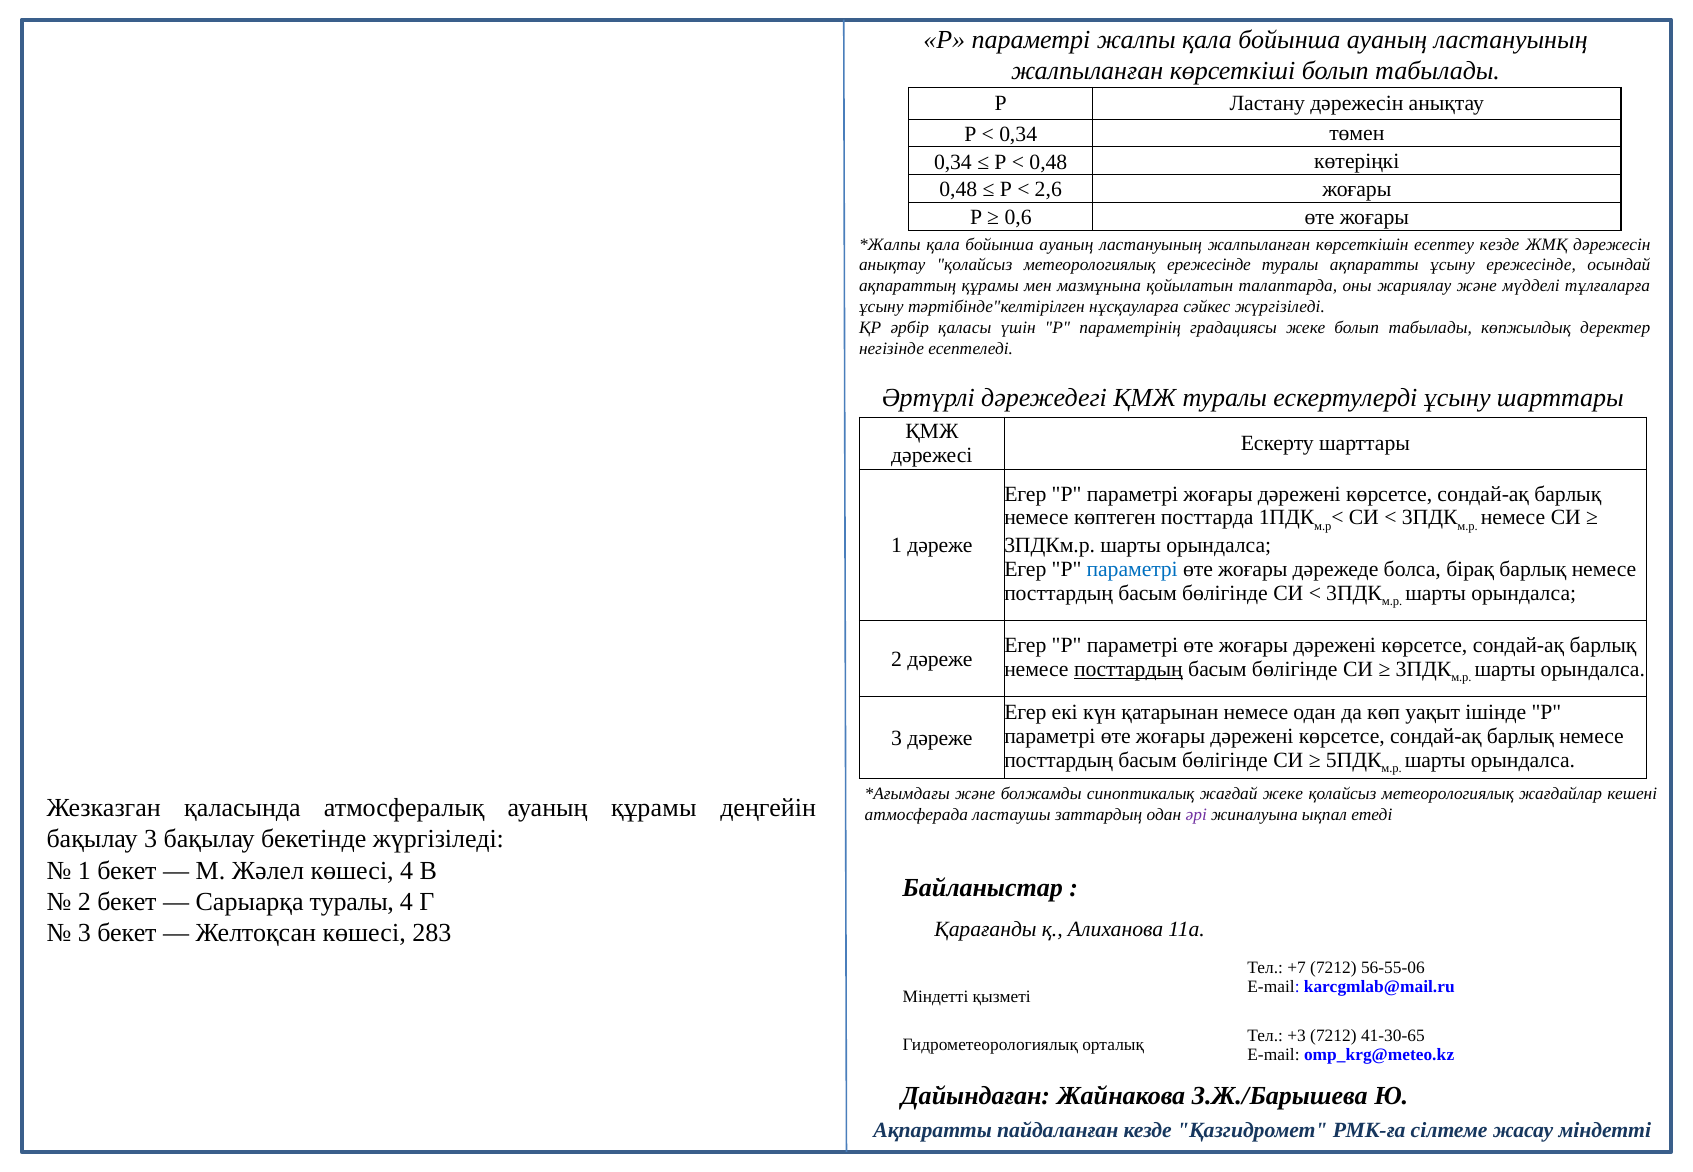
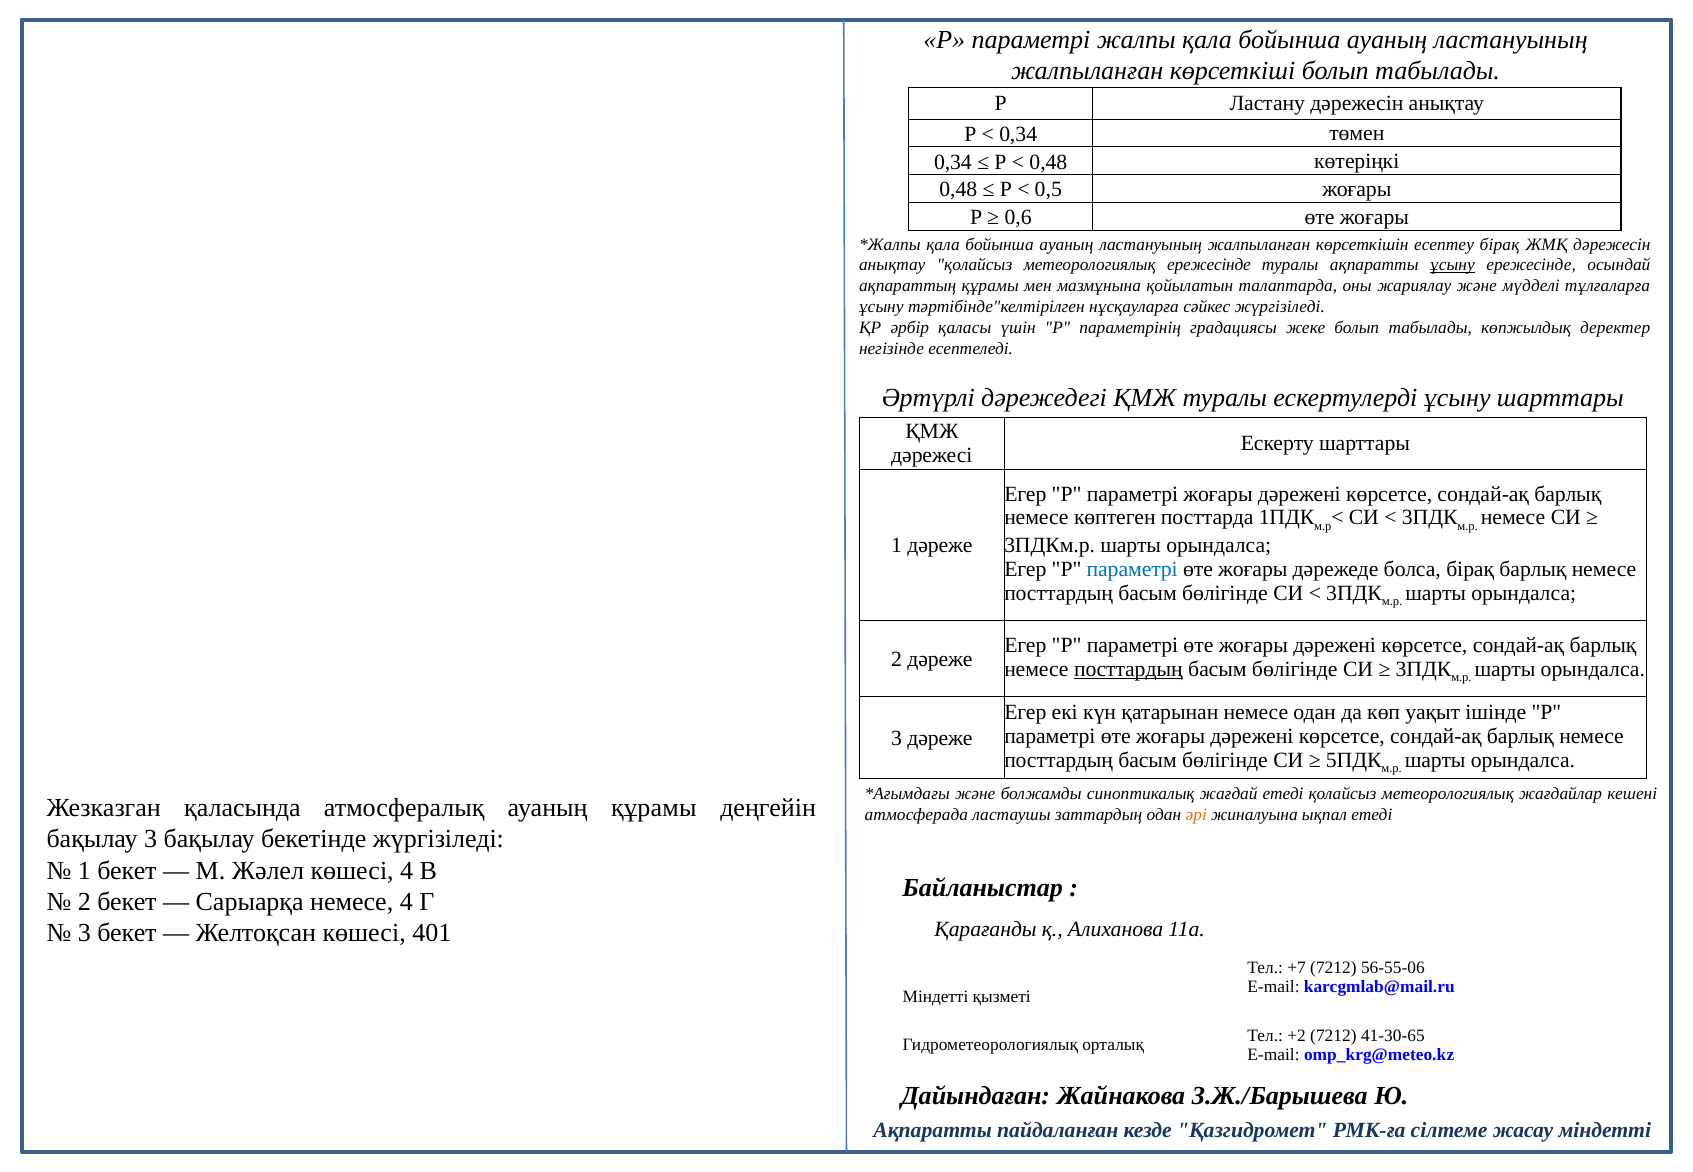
2,6: 2,6 -> 0,5 (1048, 190)
есептеу кезде: кезде -> бірақ (1500, 244)
ұсыну underline: none -> present (1453, 265)
жағдай жеке: жеке -> етеді (1283, 794)
әрі colour: purple -> orange (1196, 815)
Сарыарқа туралы: туралы -> немесе (352, 902)
283: 283 -> 401 (432, 933)
+3: +3 -> +2 (1297, 1035)
